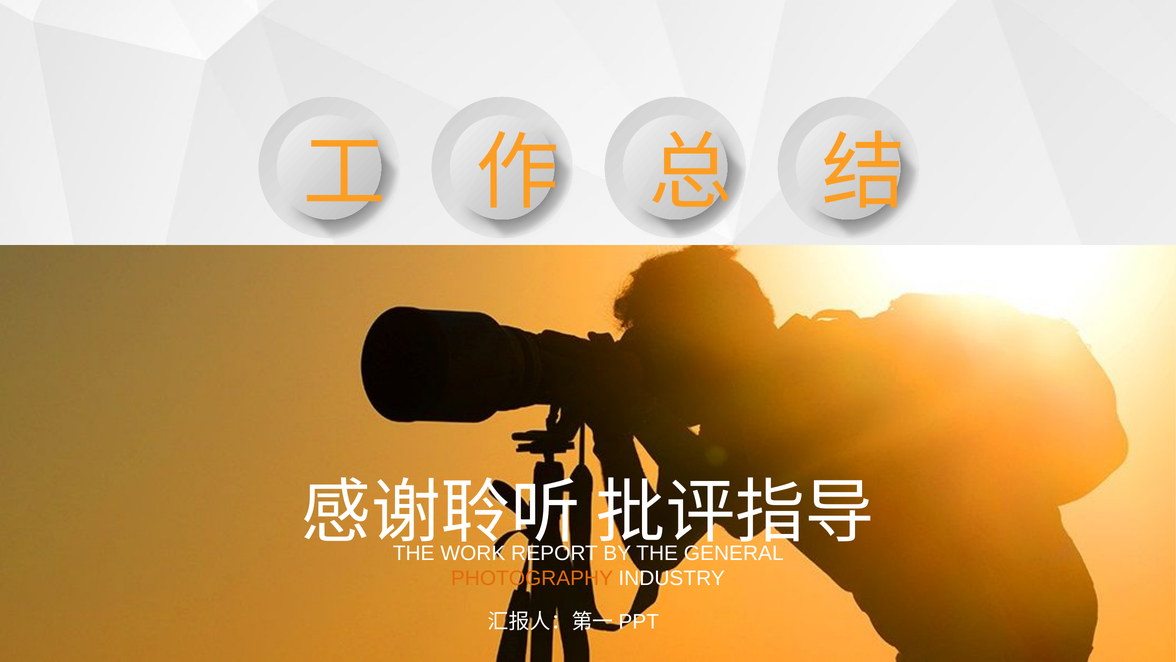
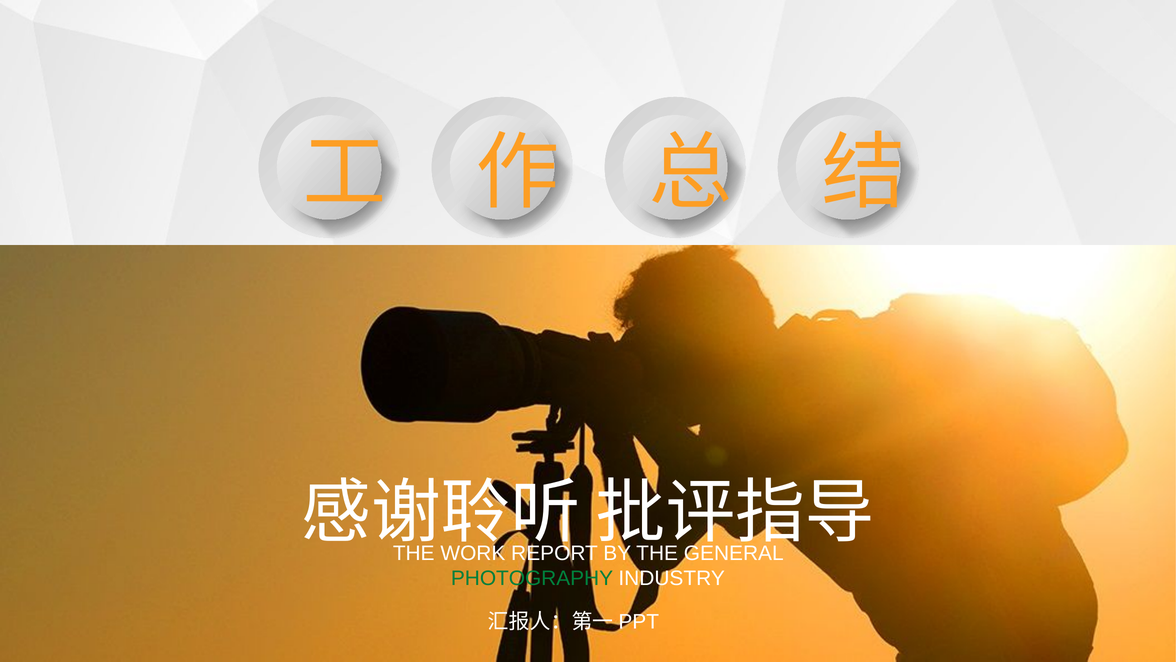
PHOTOGRAPHY colour: orange -> green (532, 578)
